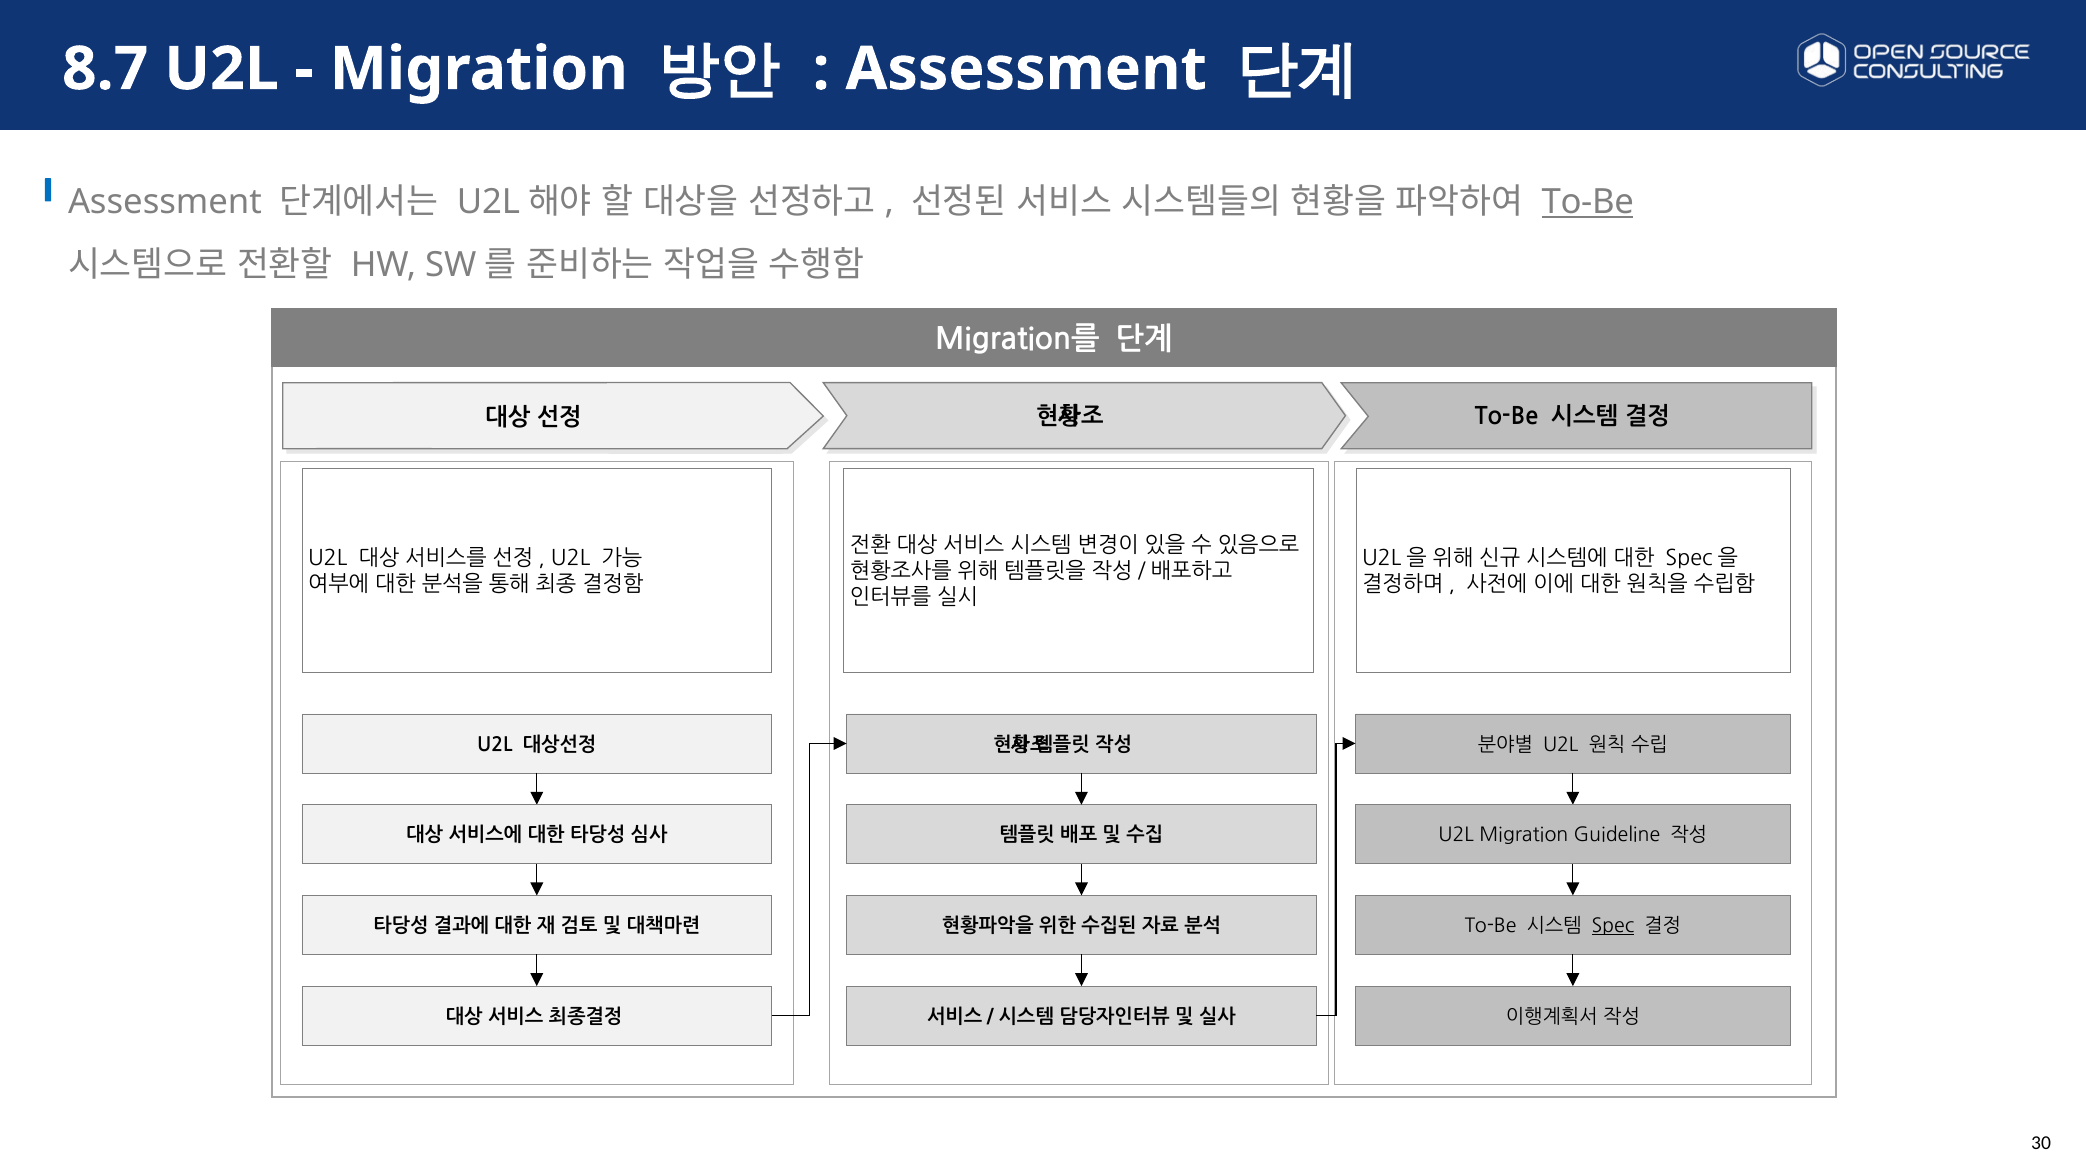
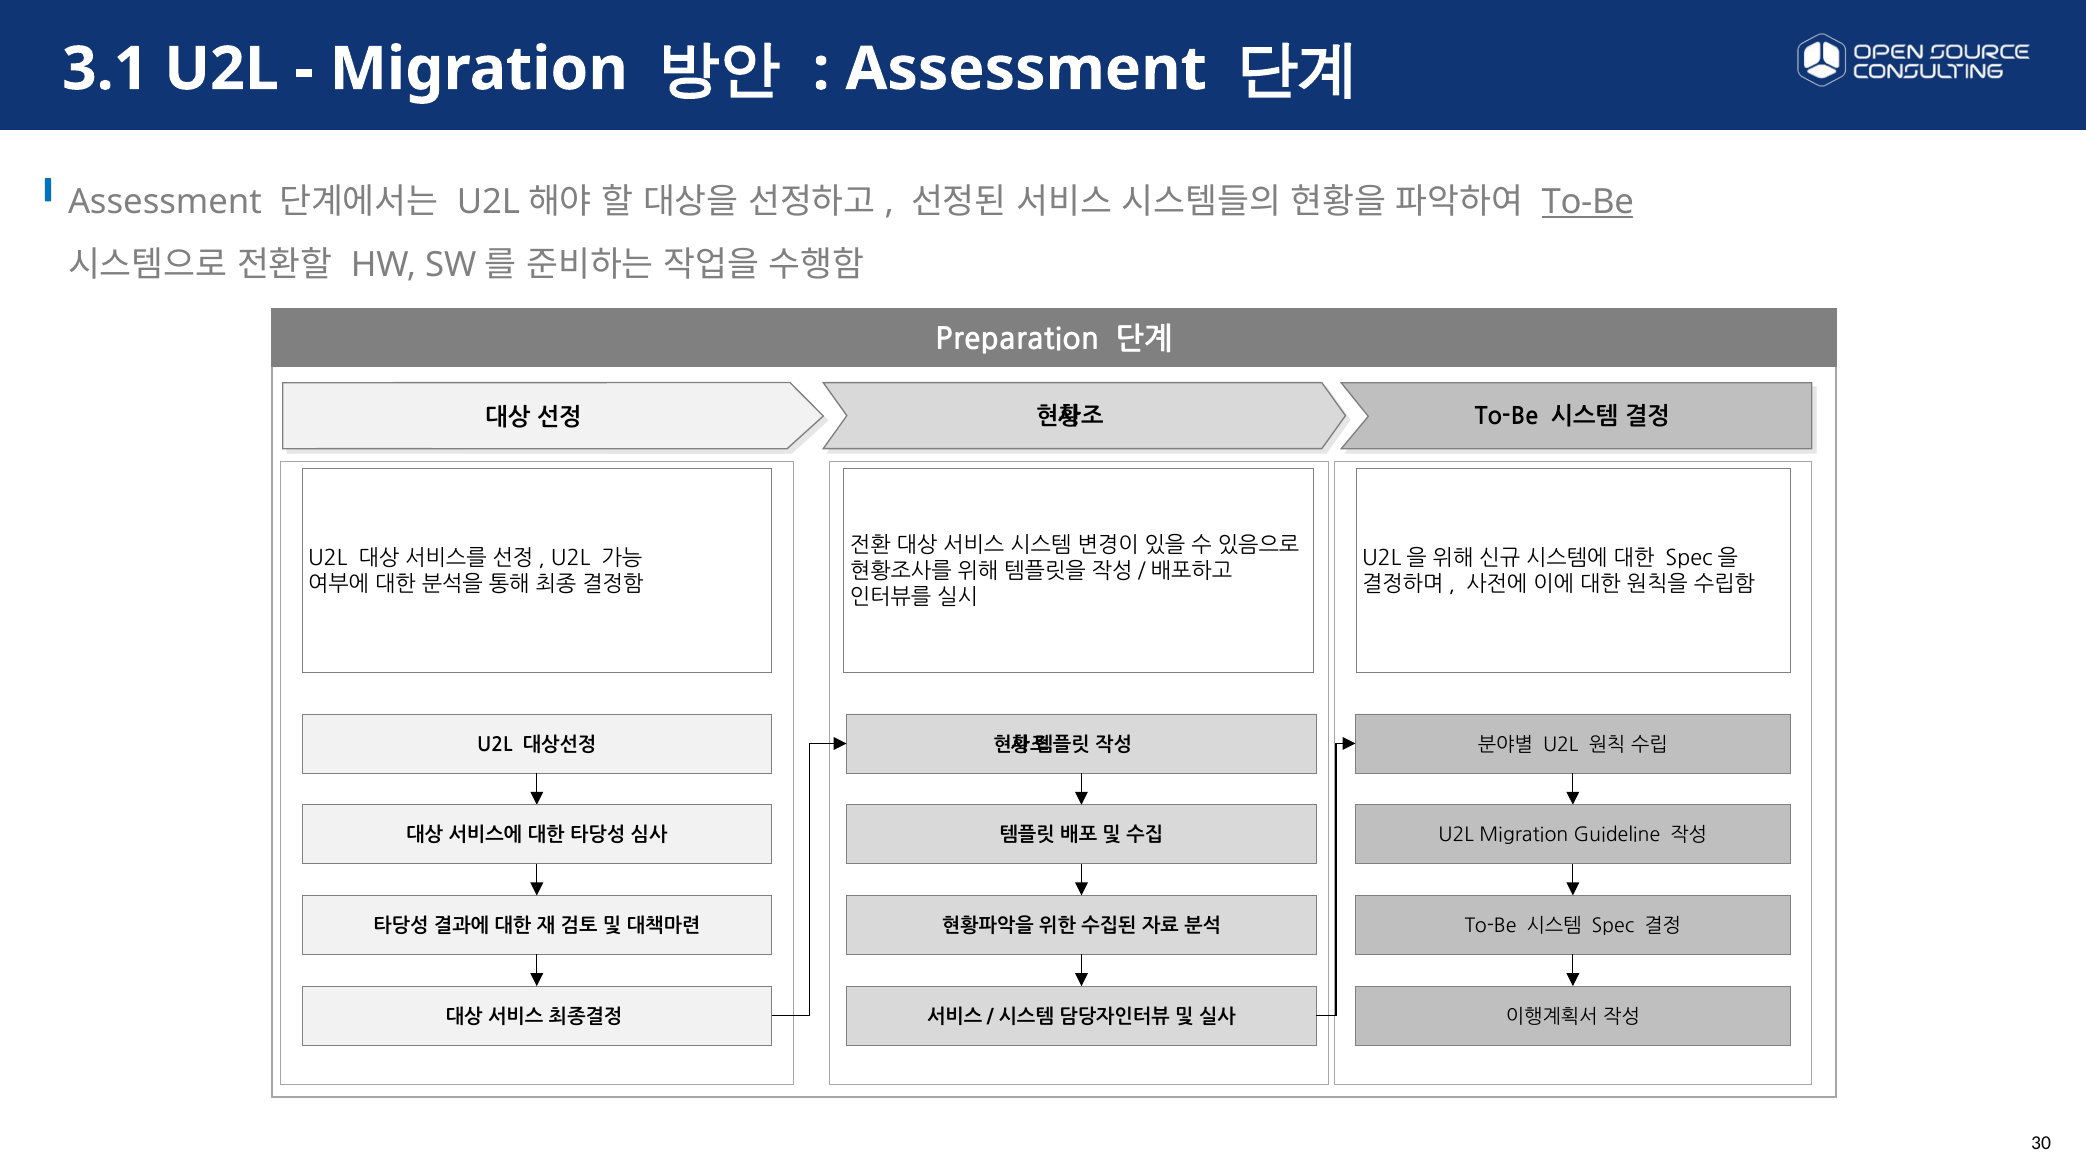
8.7: 8.7 -> 3.1 (105, 69)
Migration를: Migration를 -> Preparation (1017, 340)
Spec underline: present -> none (1613, 926)
